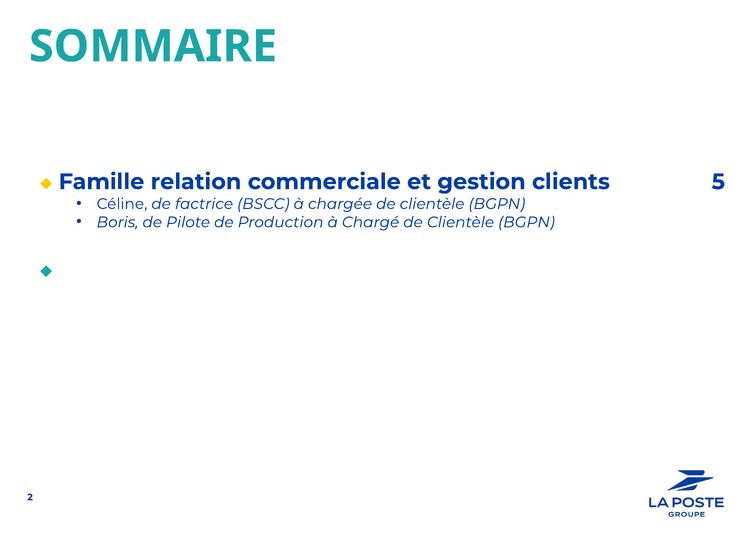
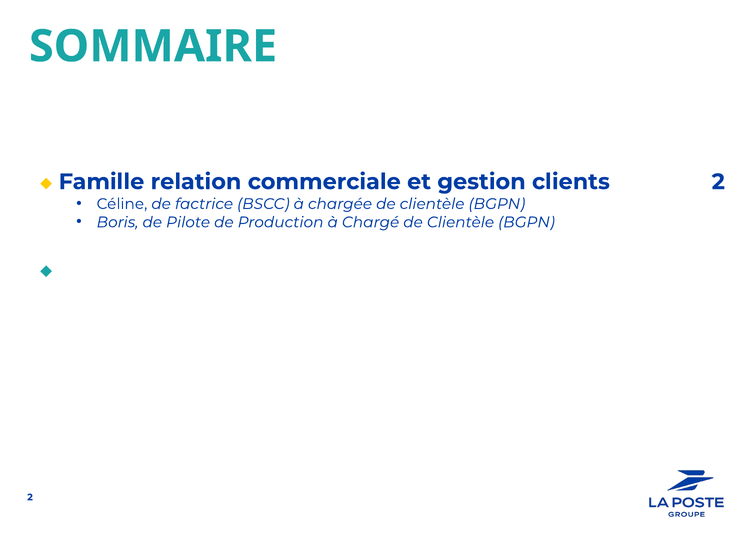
clients 5: 5 -> 2 (718, 182)
